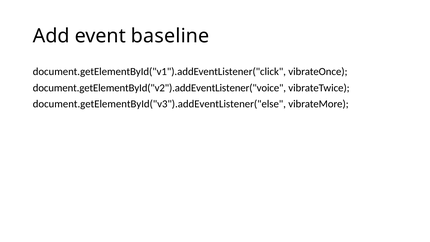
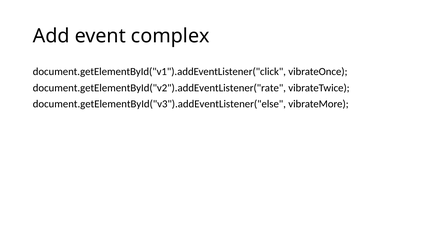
baseline: baseline -> complex (170, 36)
document.getElementById("v2").addEventListener("voice: document.getElementById("v2").addEventListener("voice -> document.getElementById("v2").addEventListener("rate (159, 88)
